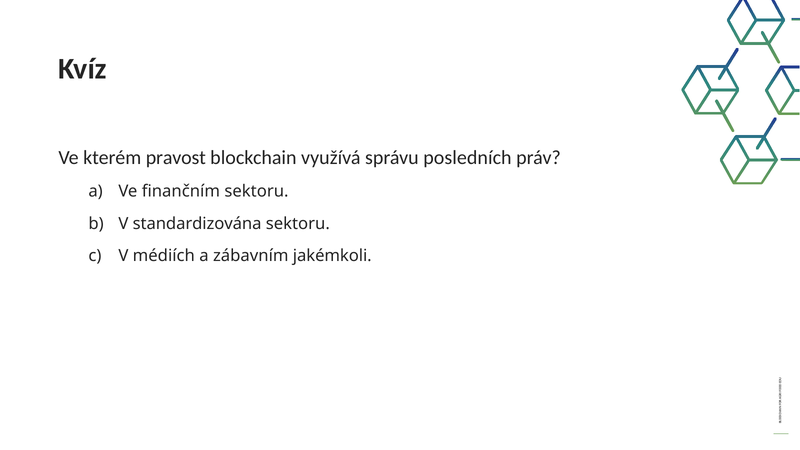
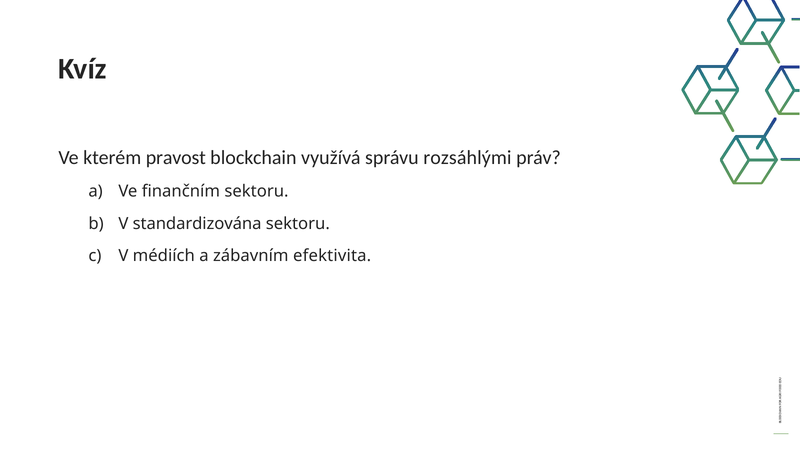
posledních: posledních -> rozsáhlými (467, 157)
jakémkoli: jakémkoli -> efektivita (332, 256)
